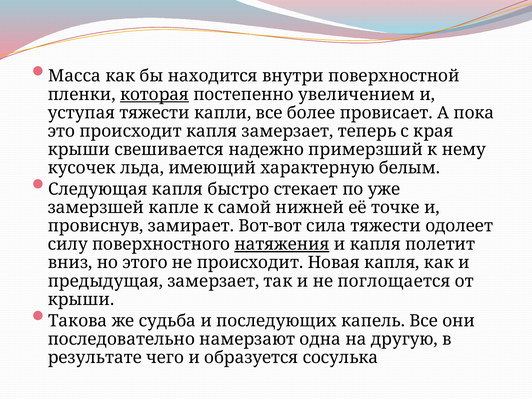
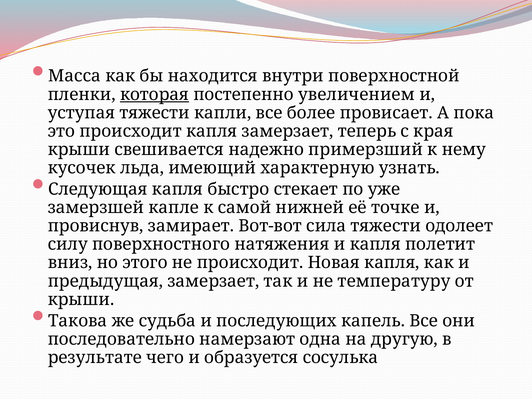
белым: белым -> узнать (409, 168)
натяжения underline: present -> none (282, 244)
поглощается: поглощается -> температуру (394, 281)
